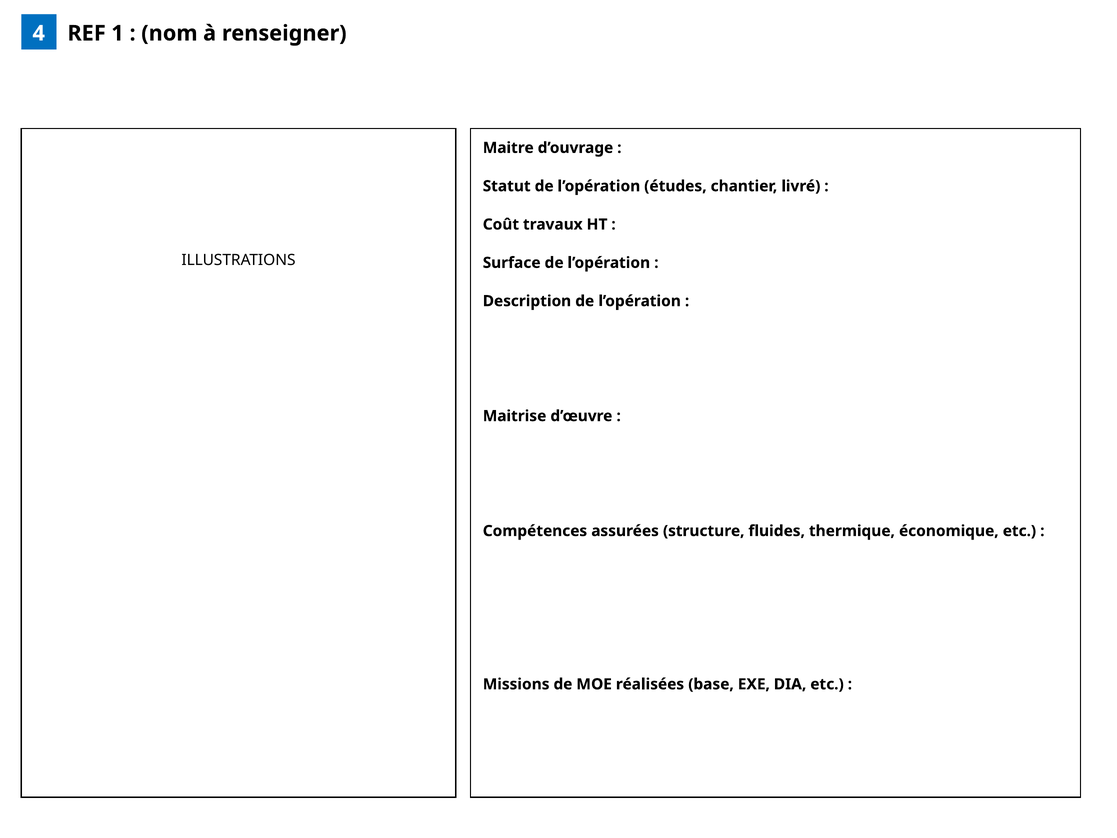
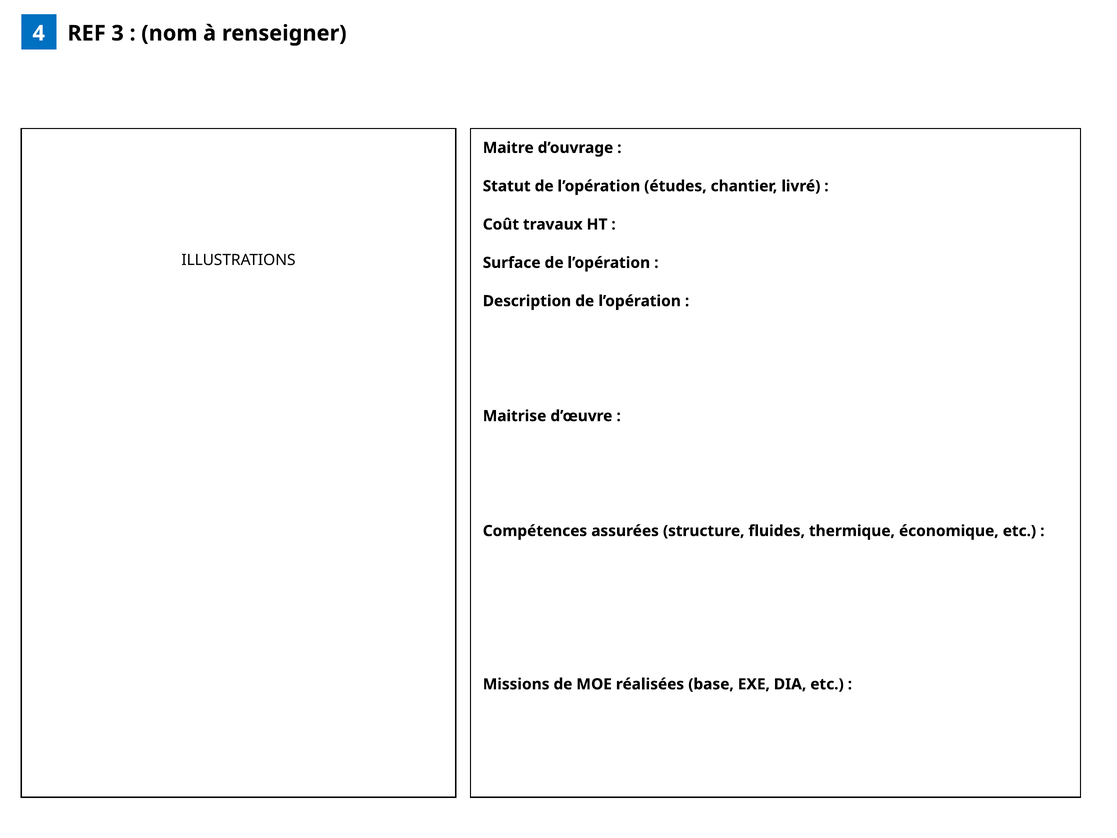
1: 1 -> 3 (118, 33)
